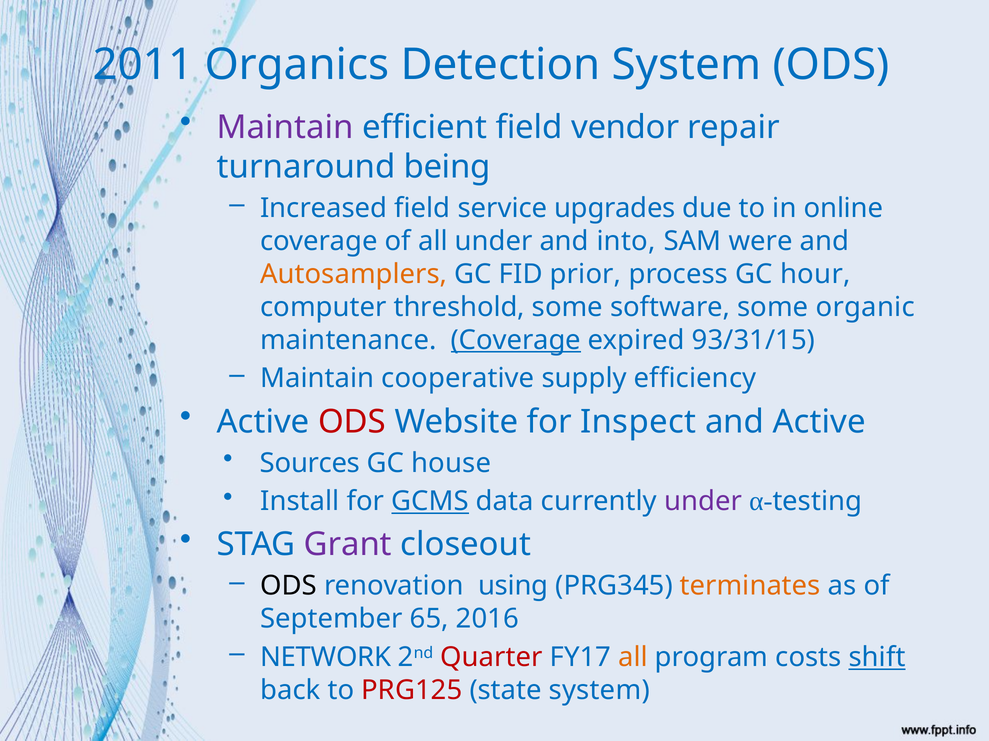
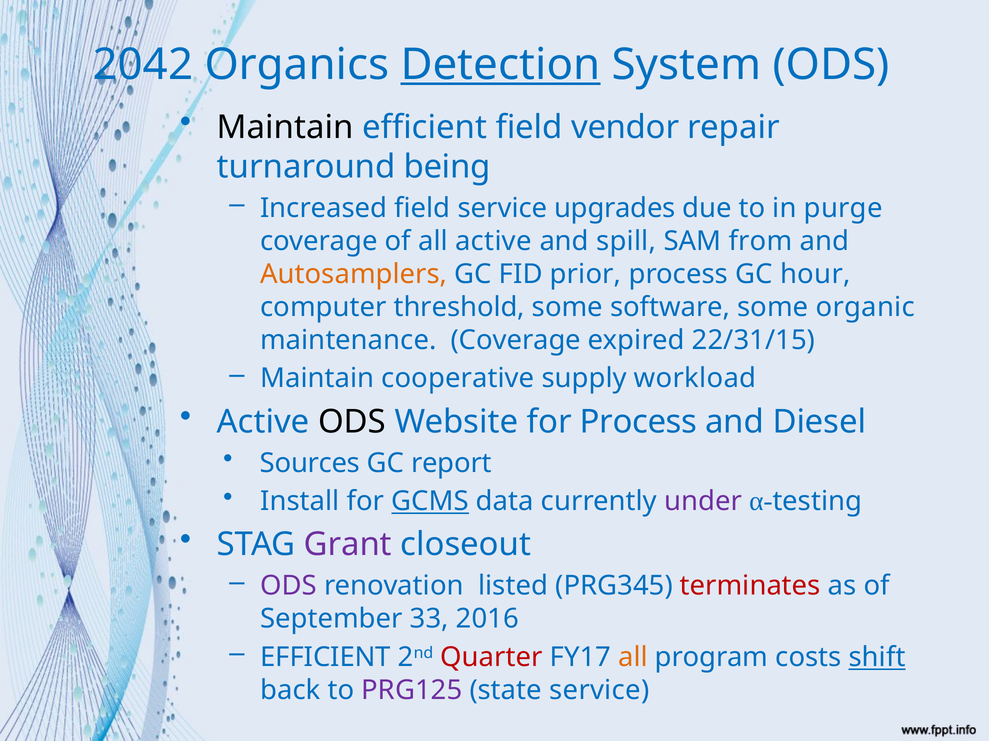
2011: 2011 -> 2042 (143, 65)
Detection underline: none -> present (500, 65)
Maintain colour: purple -> black (285, 127)
online: online -> purge (843, 208)
all under: under -> active (493, 241)
into: into -> spill (626, 241)
were: were -> from (760, 241)
Coverage underline: present -> none (516, 340)
93/31/15: 93/31/15 -> 22/31/15 (754, 340)
efficiency: efficiency -> workload (695, 379)
ODS colour: red -> black (352, 422)
for Inspect: Inspect -> Process (638, 422)
and Active: Active -> Diesel (819, 422)
house: house -> report (451, 463)
ODS colour: black -> purple (289, 587)
using: using -> listed (513, 587)
terminates colour: orange -> red (750, 587)
65: 65 -> 33 (429, 619)
NETWORK: NETWORK -> EFFICIENT (326, 658)
PRG125 colour: red -> purple (412, 691)
state system: system -> service (599, 691)
